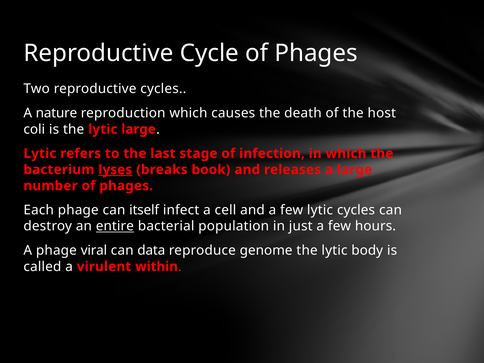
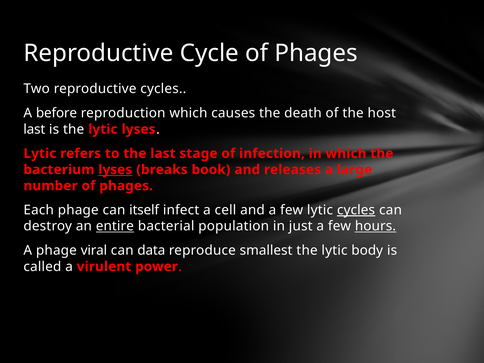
nature: nature -> before (56, 113)
coli: coli -> last (34, 129)
lytic large: large -> lyses (139, 129)
cycles underline: none -> present (356, 210)
hours underline: none -> present (375, 226)
genome: genome -> smallest (266, 250)
within: within -> power (157, 267)
